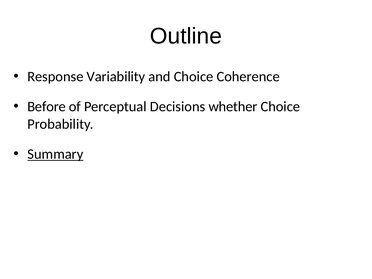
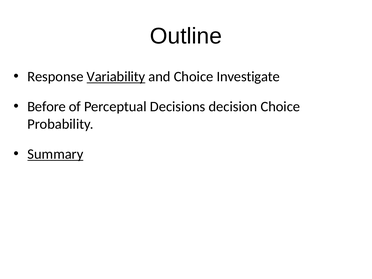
Variability underline: none -> present (116, 77)
Coherence: Coherence -> Investigate (248, 77)
whether: whether -> decision (233, 107)
